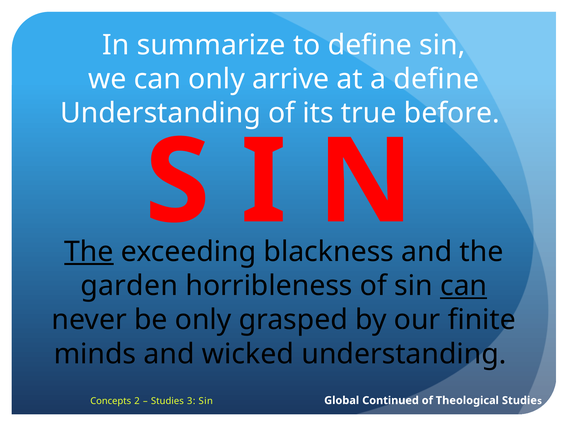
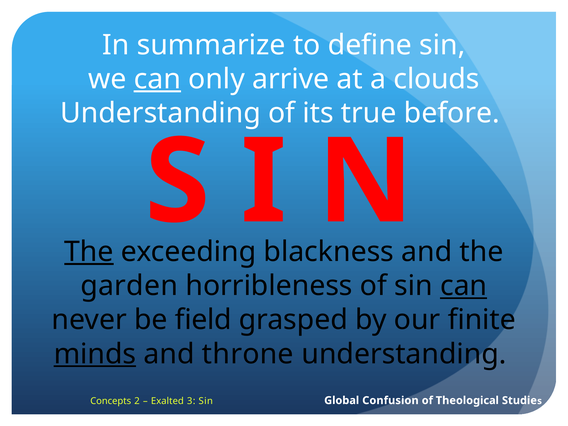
can underline: none -> present (157, 79)
a define: define -> clouds (437, 79)
be only: only -> field (203, 320)
minds underline: none -> present (95, 354)
wicked: wicked -> throne (248, 354)
Studies: Studies -> Exalted (167, 401)
Continued: Continued -> Confusion (390, 400)
